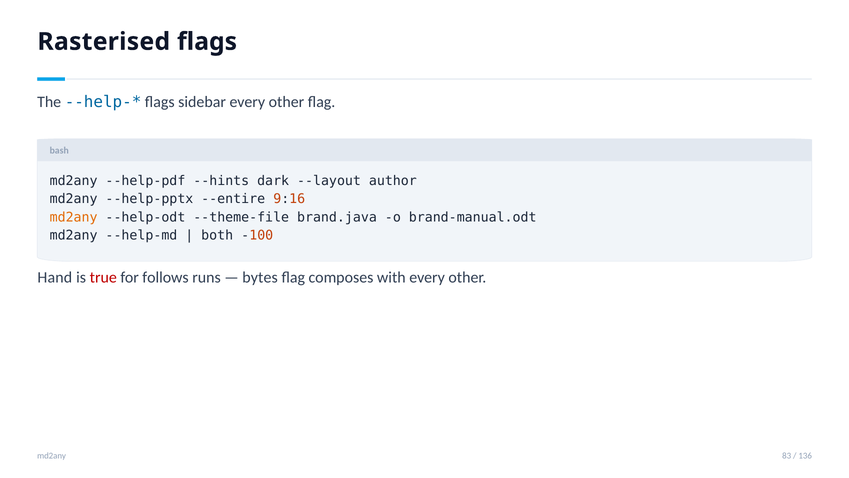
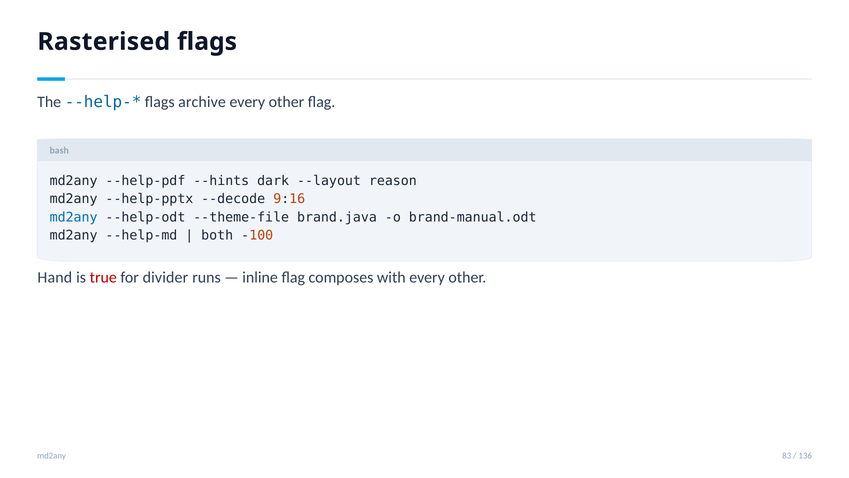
sidebar: sidebar -> archive (202, 102)
author: author -> reason (393, 180)
--entire: --entire -> --decode (233, 199)
md2any colour: orange -> blue (74, 217)
follows: follows -> divider (165, 277)
bytes: bytes -> inline (260, 277)
